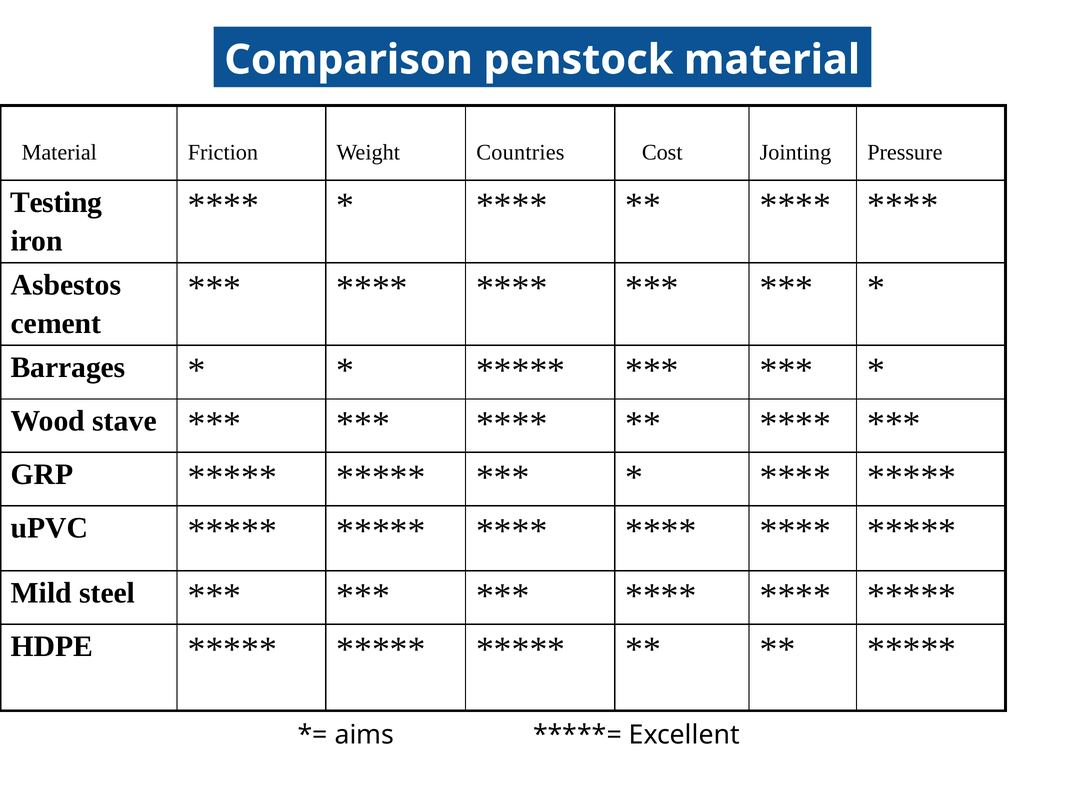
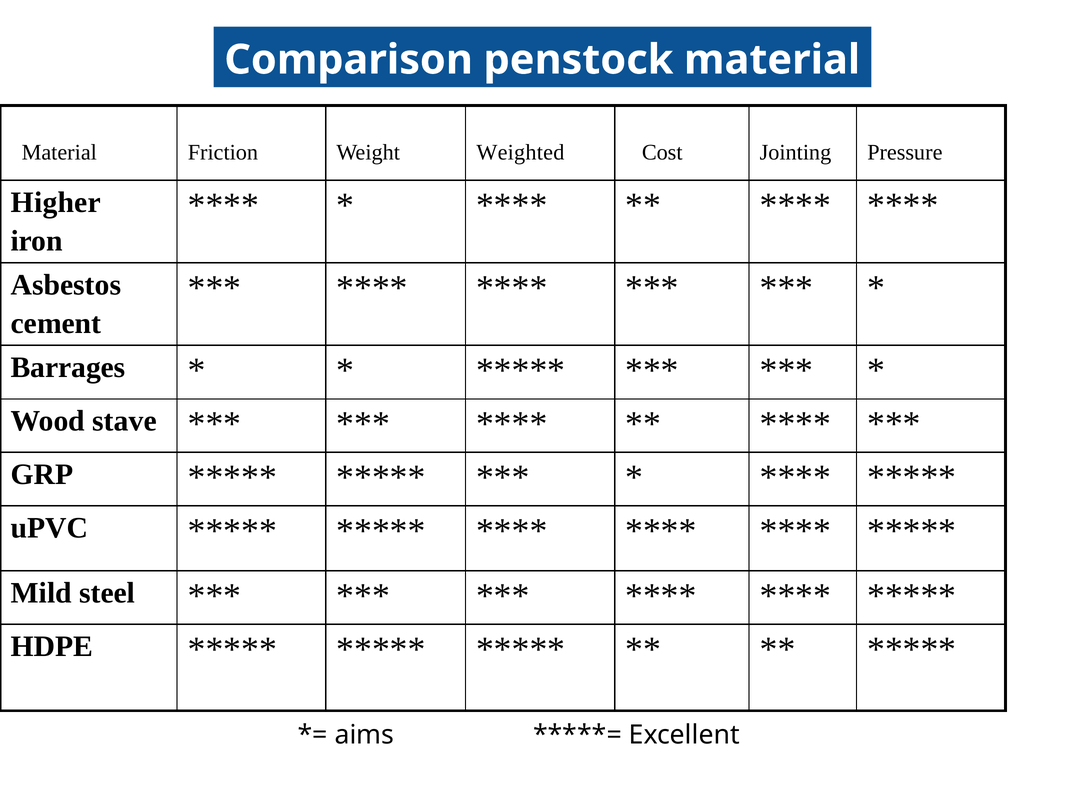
Countries: Countries -> Weighted (520, 152)
Testing: Testing -> Higher (56, 202)
